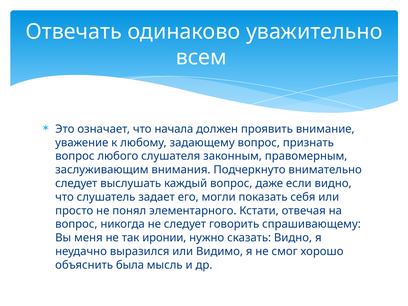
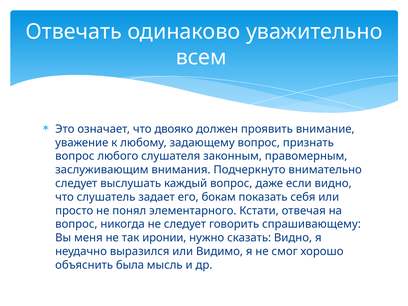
начала: начала -> двояко (174, 129)
могли: могли -> бокам (219, 197)
